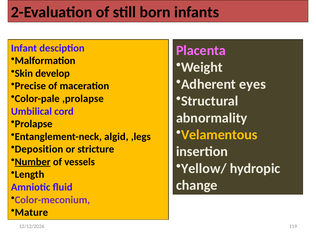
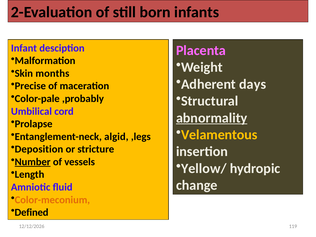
develop: develop -> months (52, 73)
eyes: eyes -> days (253, 84)
,prolapse: ,prolapse -> ,probably (83, 99)
abnormality underline: none -> present (212, 118)
Color-meconium colour: purple -> orange (52, 200)
Mature: Mature -> Defined (32, 212)
